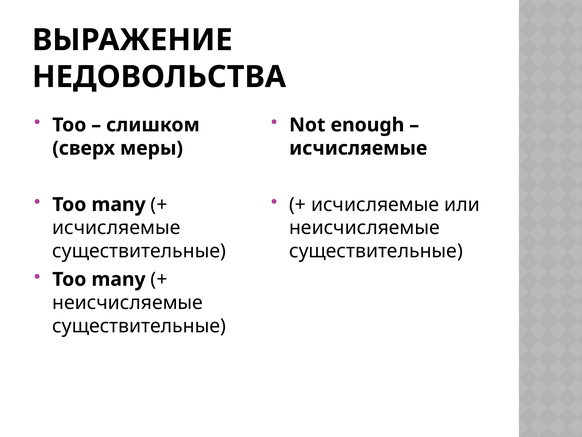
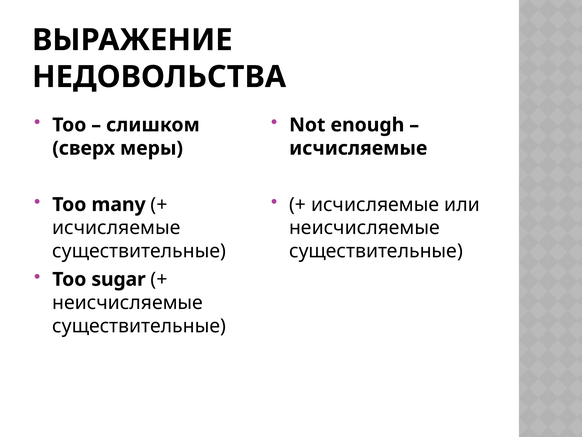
many: many -> sugar (119, 279)
